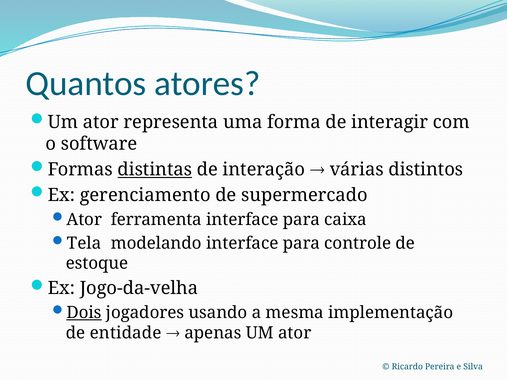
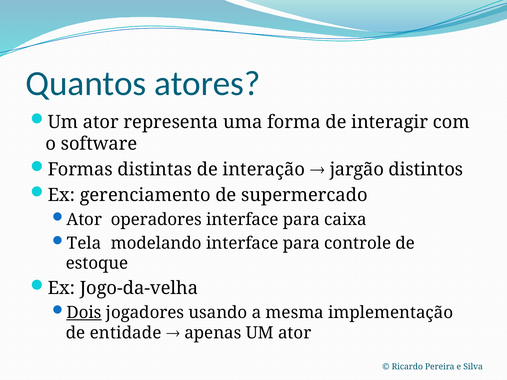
distintas underline: present -> none (155, 170)
várias: várias -> jargão (357, 170)
ferramenta: ferramenta -> operadores (156, 220)
